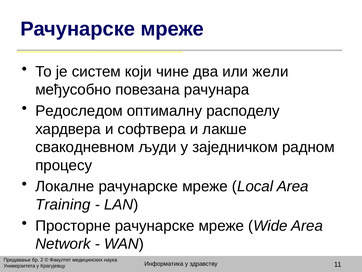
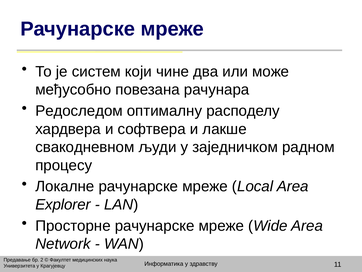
жели: жели -> може (271, 71)
Training: Training -> Explorer (63, 204)
